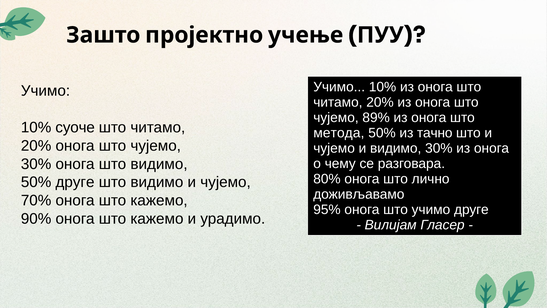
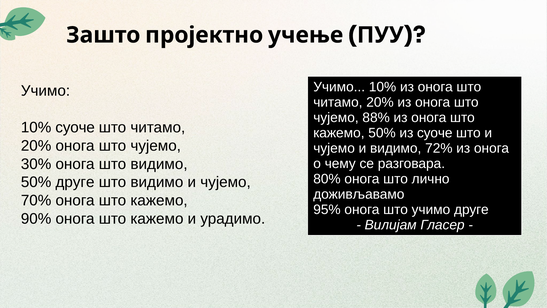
89%: 89% -> 88% (376, 118)
метода: метода -> кажемо (339, 133)
из тачно: тачно -> суоче (435, 133)
видимо 30%: 30% -> 72% (439, 148)
